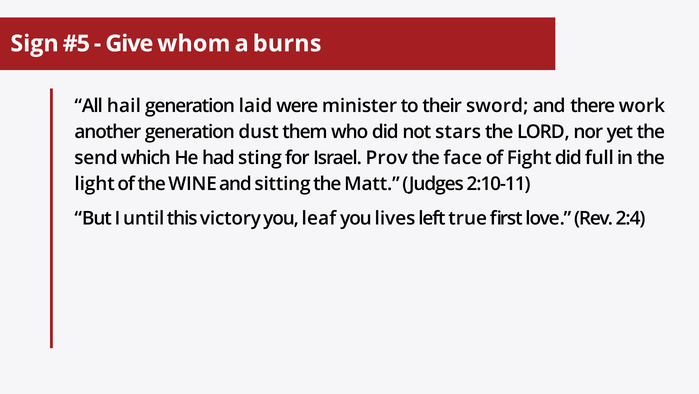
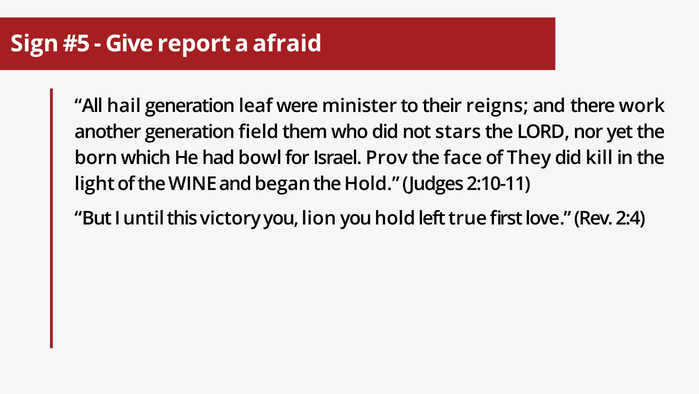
whom: whom -> report (194, 44)
burns: burns -> afraid (287, 44)
laid: laid -> leaf (256, 106)
sword: sword -> reigns (497, 106)
dust: dust -> field (259, 132)
send: send -> born (96, 158)
sting: sting -> bowl (260, 158)
Fight: Fight -> They (529, 158)
full: full -> kill (599, 158)
sitting: sitting -> began (283, 184)
the Matt: Matt -> Hold (372, 184)
leaf: leaf -> lion (319, 219)
you lives: lives -> hold (395, 219)
